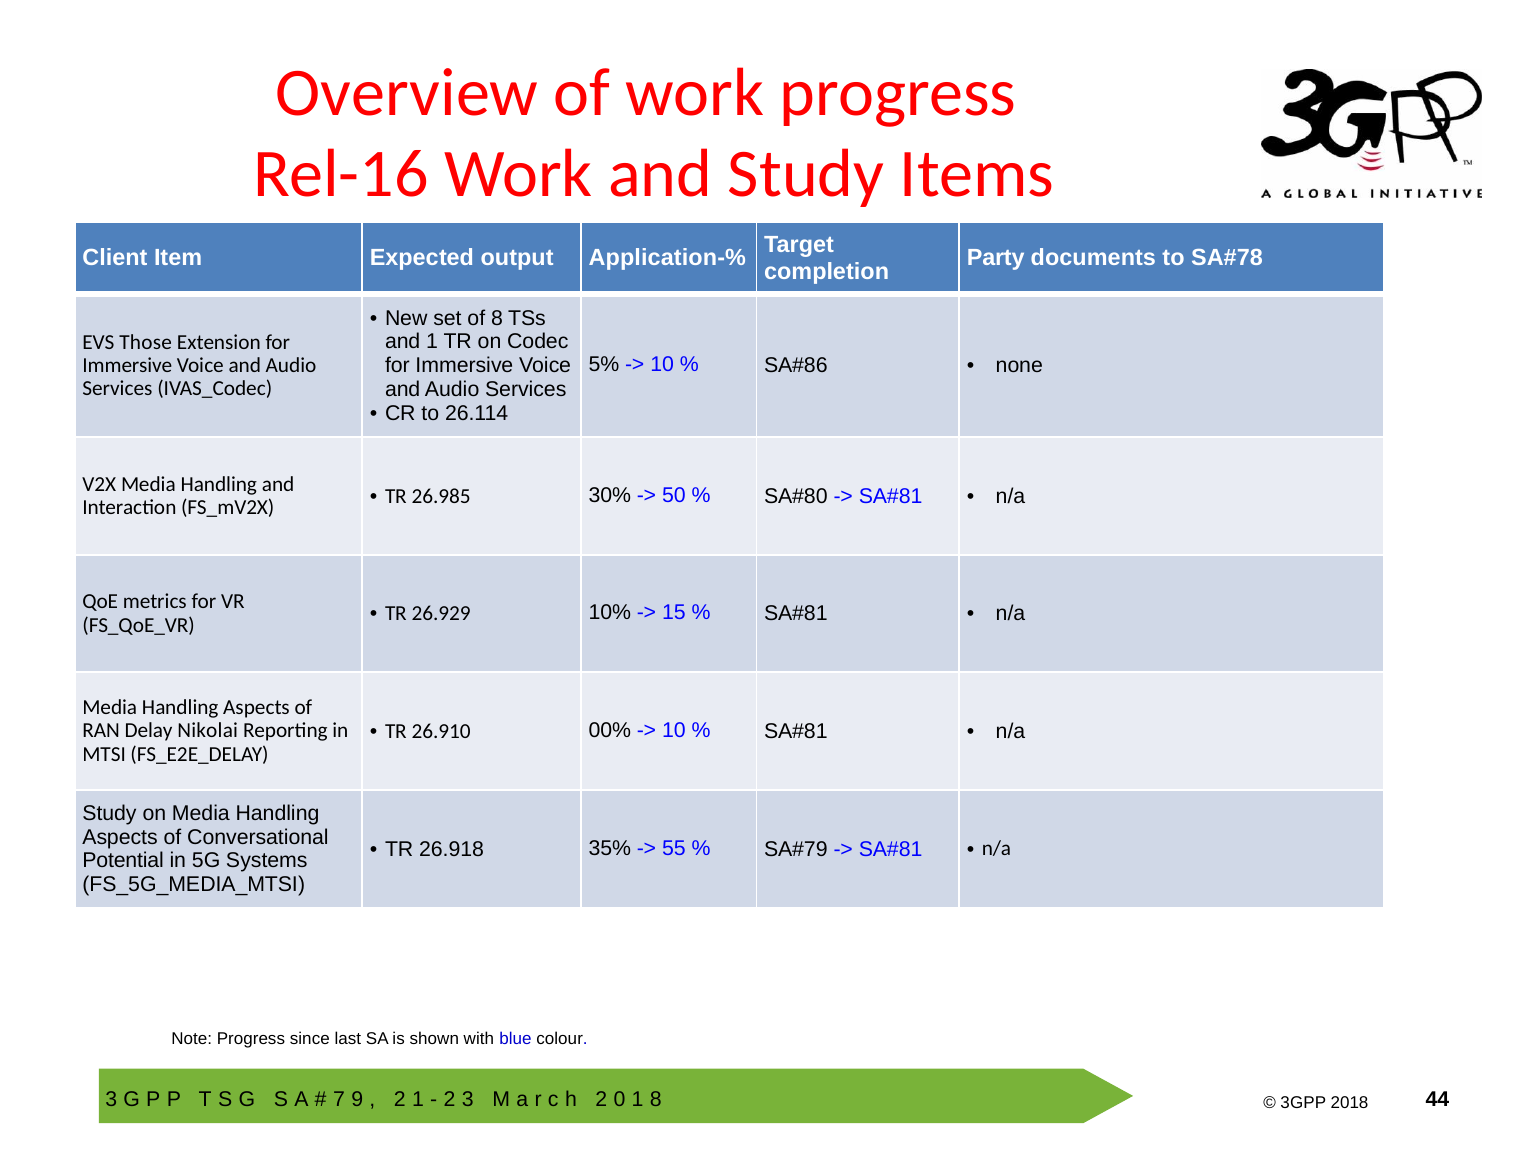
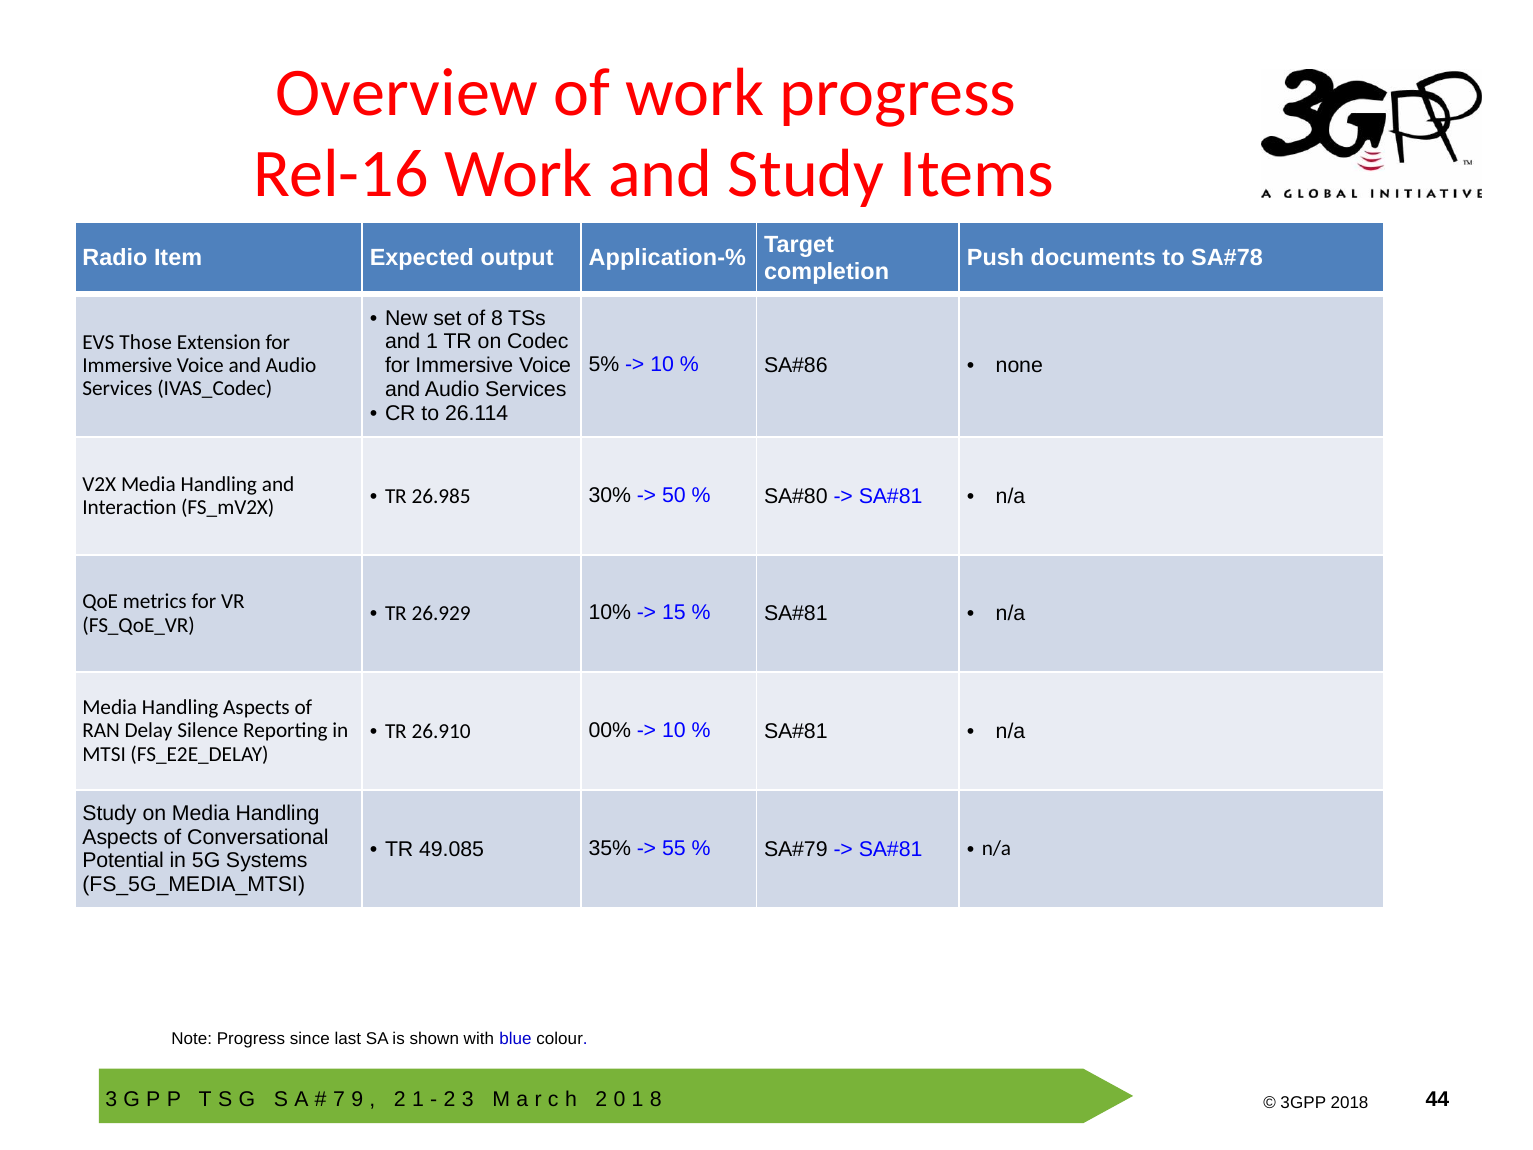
Client: Client -> Radio (115, 258)
Party: Party -> Push (996, 258)
Nikolai: Nikolai -> Silence (208, 731)
26.918: 26.918 -> 49.085 (452, 849)
